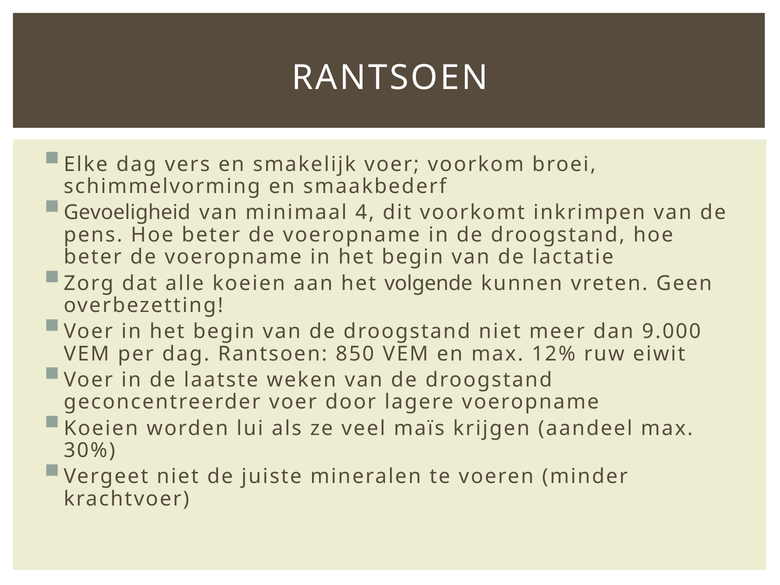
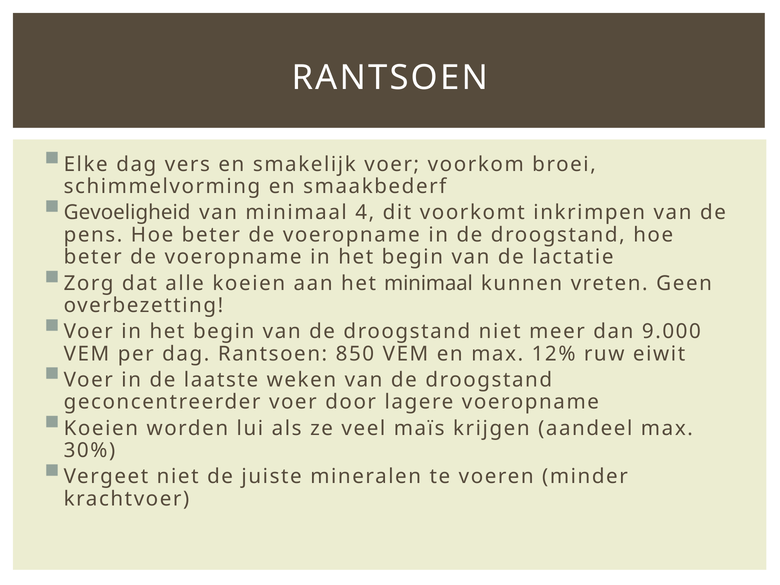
het volgende: volgende -> minimaal (428, 283)
